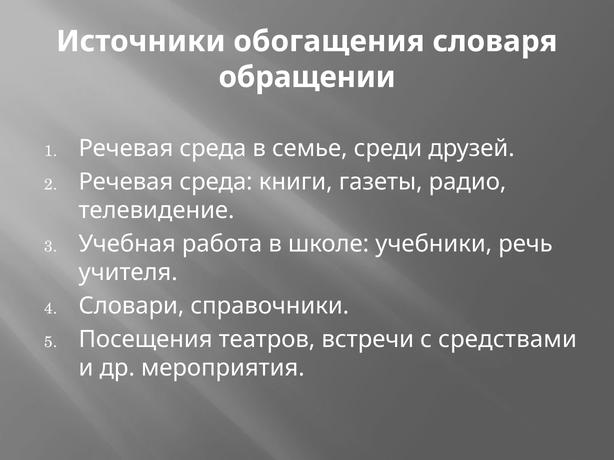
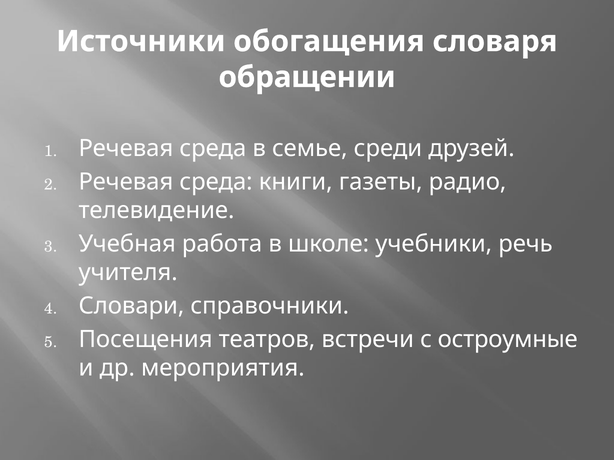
средствами: средствами -> остроумные (508, 340)
